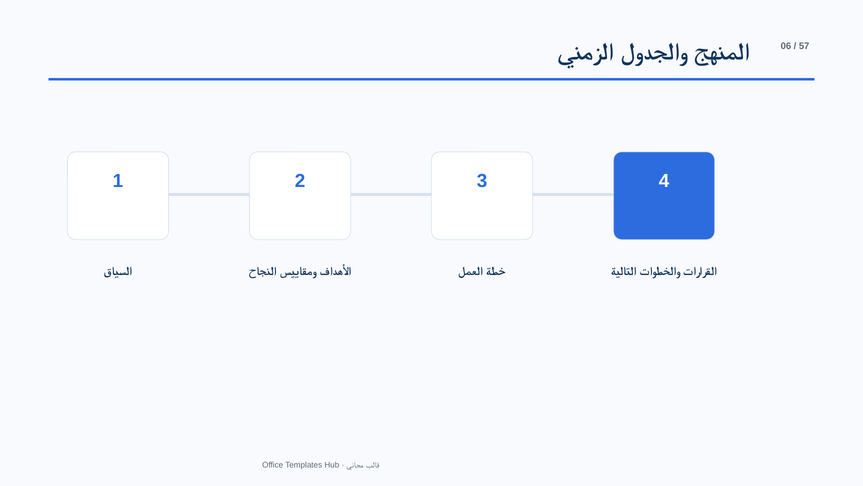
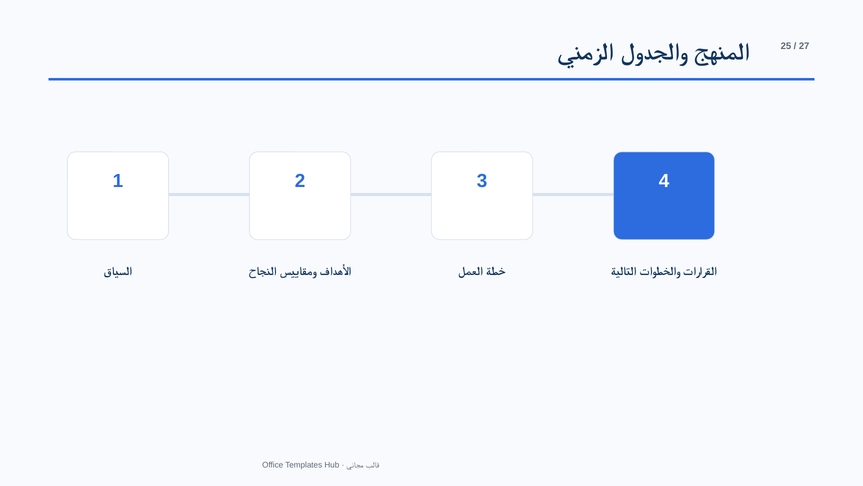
06: 06 -> 25 (786, 46)
57: 57 -> 27 (804, 46)
